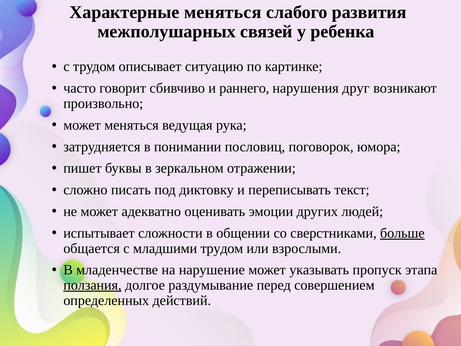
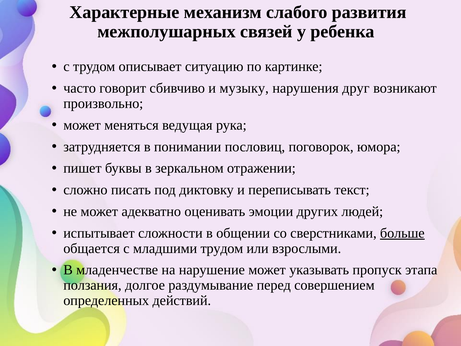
Характерные меняться: меняться -> механизм (223, 12)
раннего: раннего -> музыку (244, 88)
ползания underline: present -> none (92, 285)
